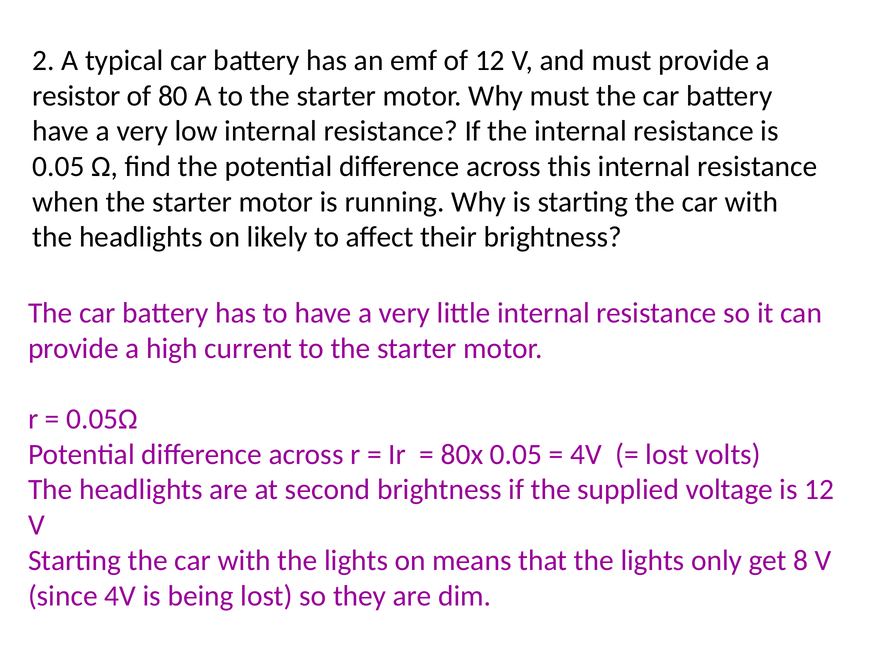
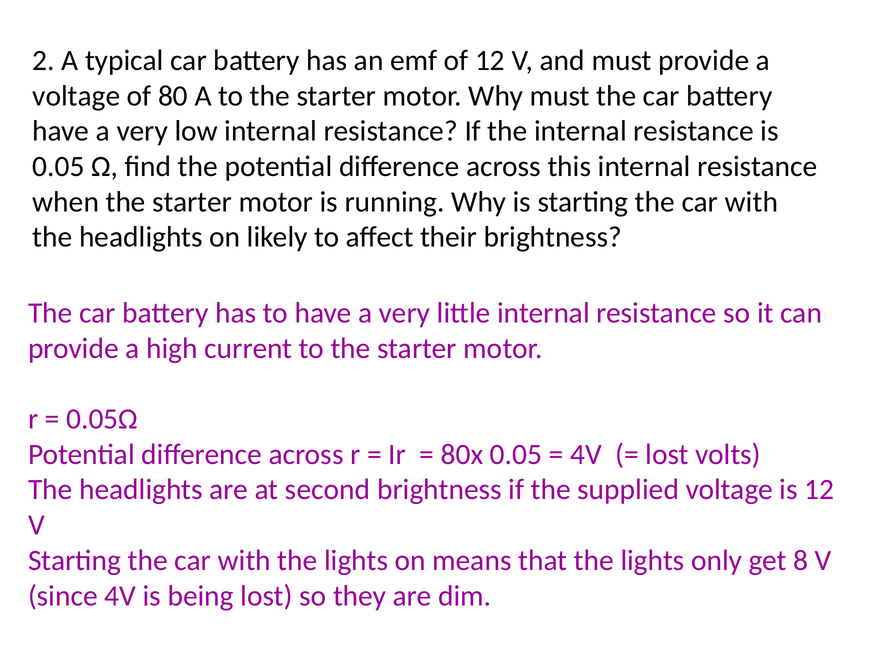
resistor: resistor -> voltage (76, 96)
